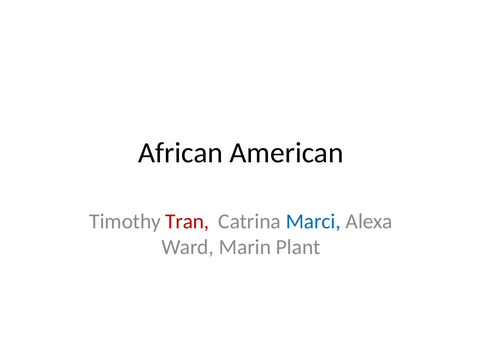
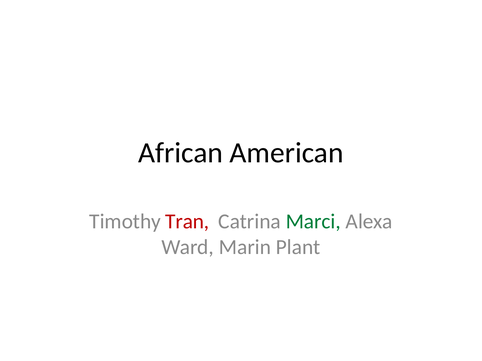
Marci colour: blue -> green (313, 222)
